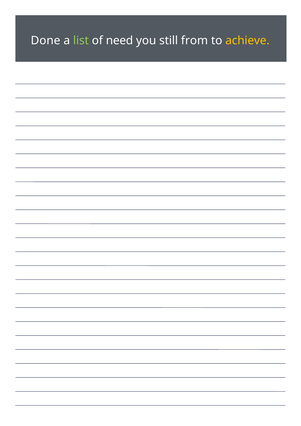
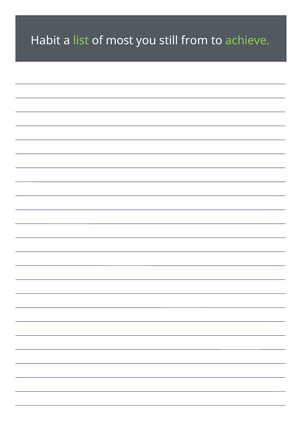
Done: Done -> Habit (46, 40)
need: need -> most (120, 40)
achieve colour: yellow -> light green (247, 40)
